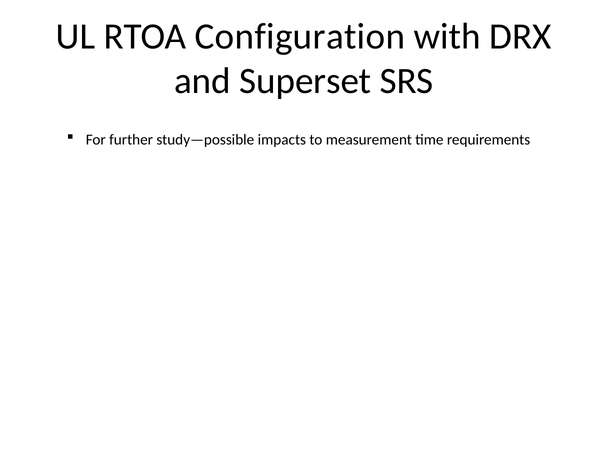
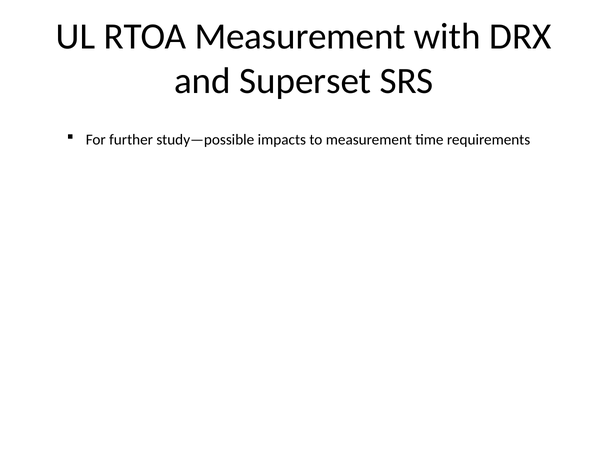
RTOA Configuration: Configuration -> Measurement (300, 37)
